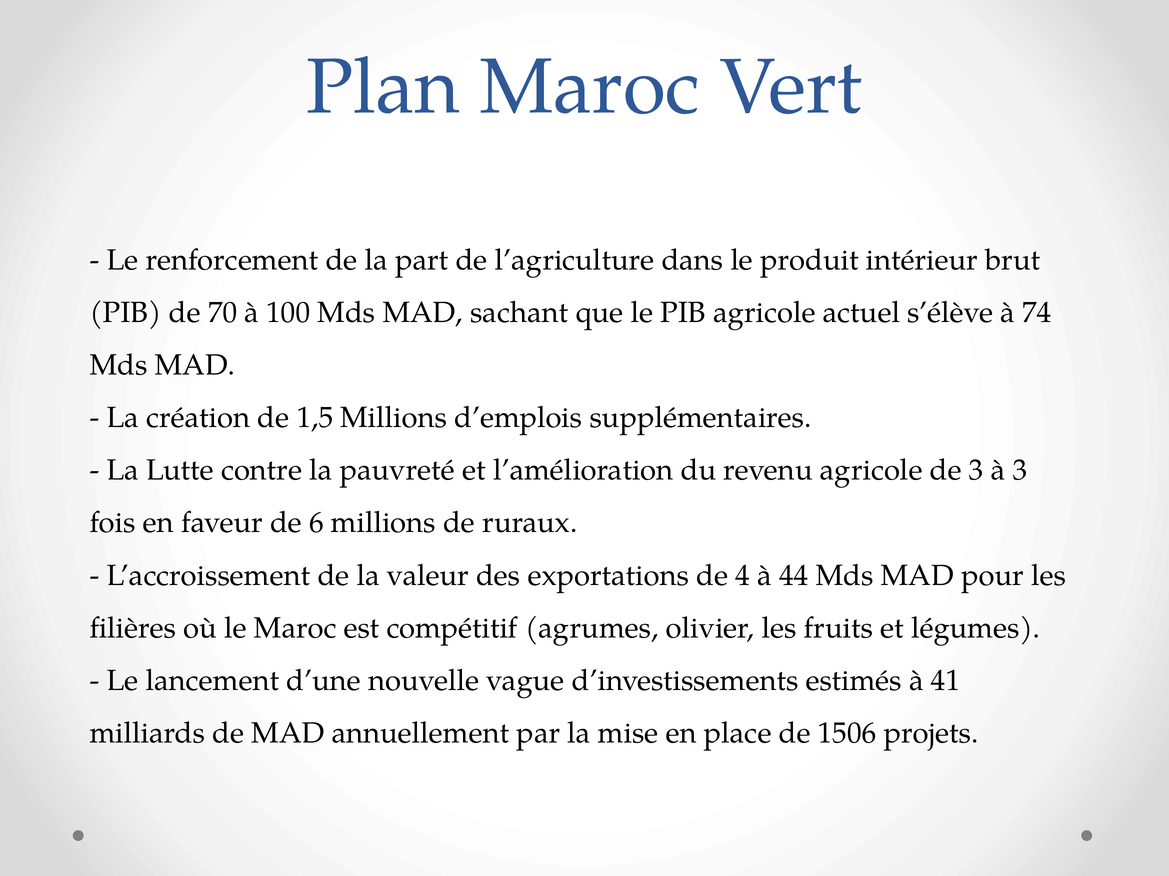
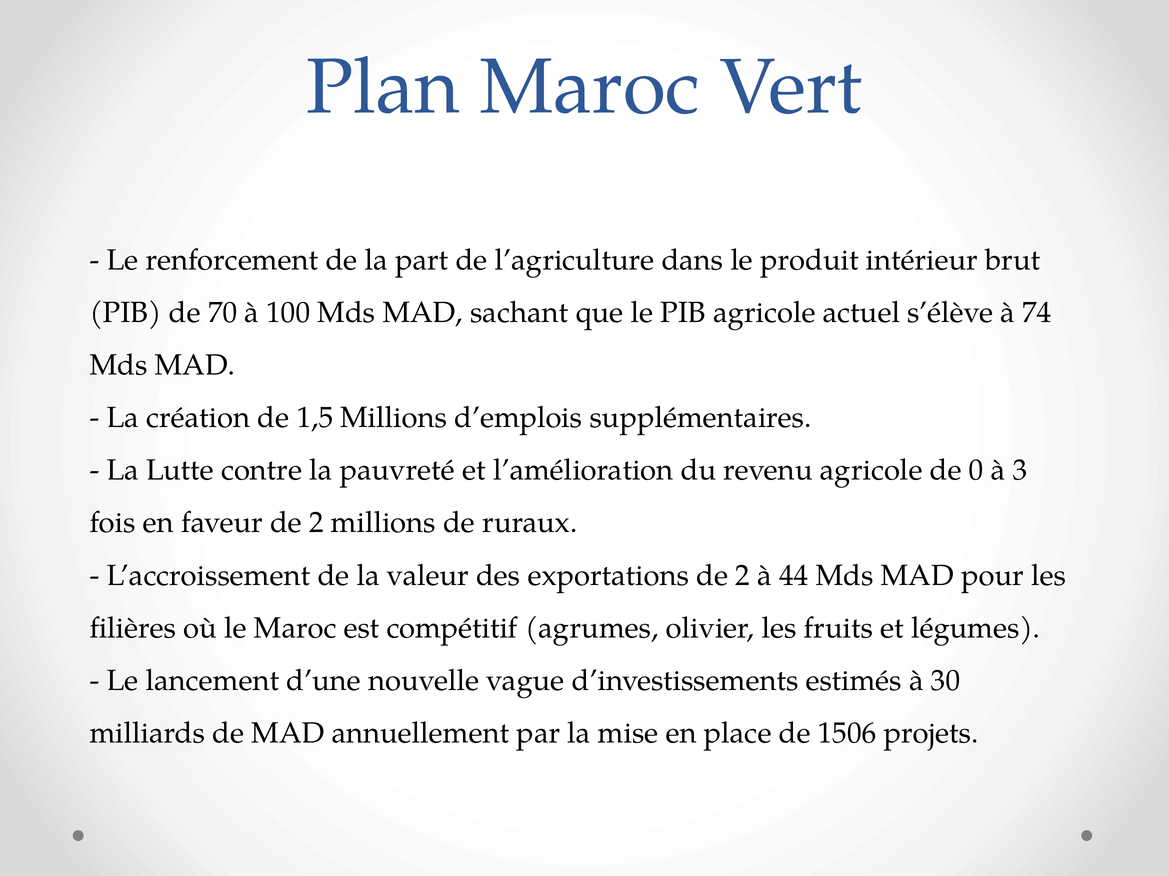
de 3: 3 -> 0 (976, 471)
faveur de 6: 6 -> 2 (316, 523)
exportations de 4: 4 -> 2 (743, 576)
41: 41 -> 30 (946, 681)
